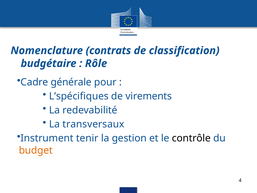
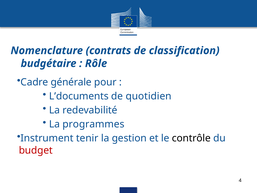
L’spécifiques: L’spécifiques -> L’documents (79, 96)
virements: virements -> quotidien (149, 96)
transversaux: transversaux -> programmes (94, 124)
budget colour: orange -> red (36, 150)
